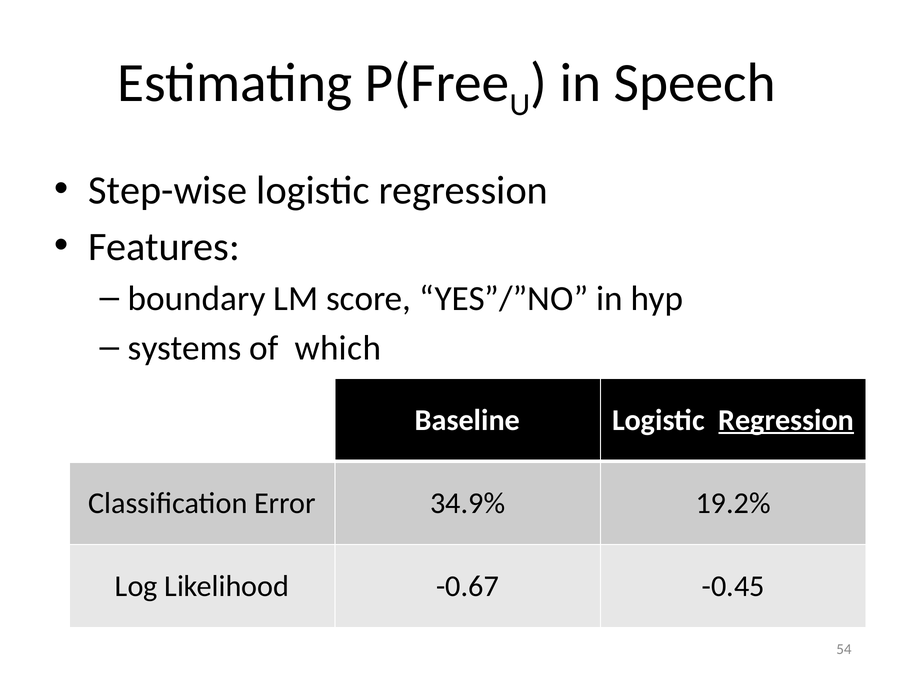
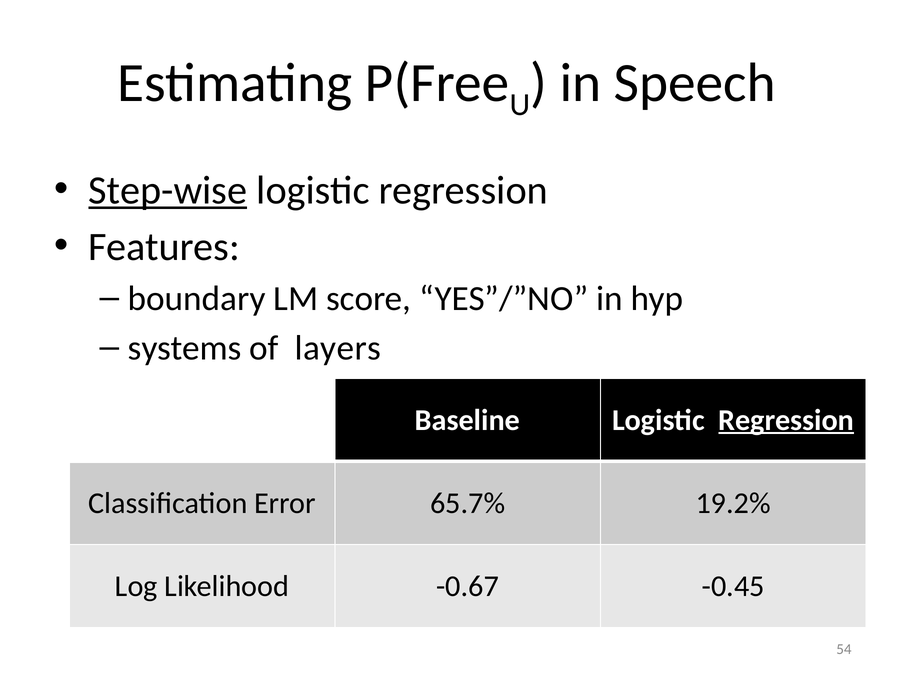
Step-wise underline: none -> present (168, 190)
which: which -> layers (338, 348)
34.9%: 34.9% -> 65.7% (468, 503)
